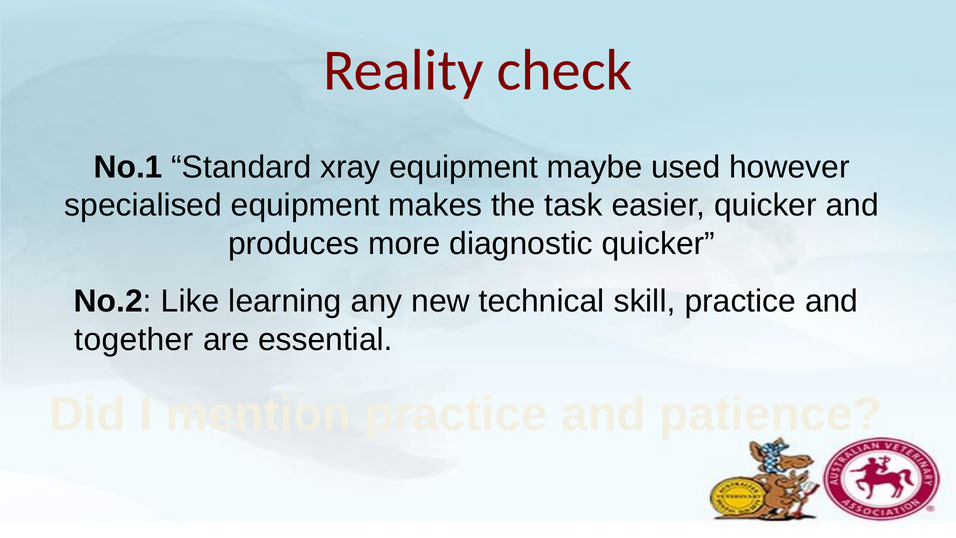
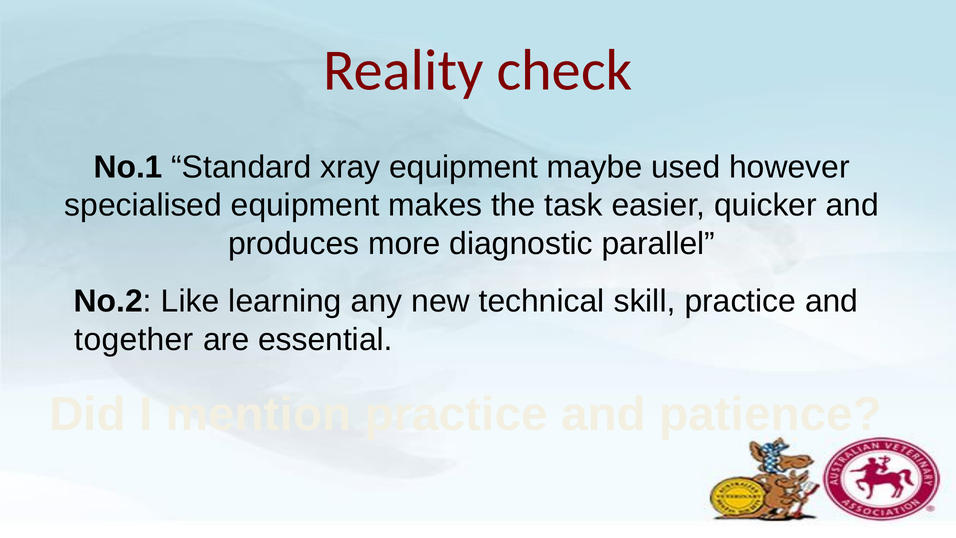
diagnostic quicker: quicker -> parallel (658, 244)
